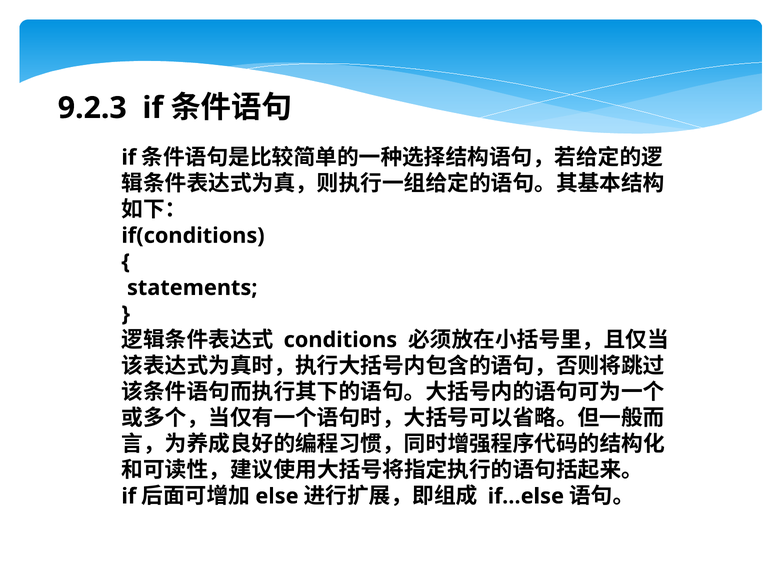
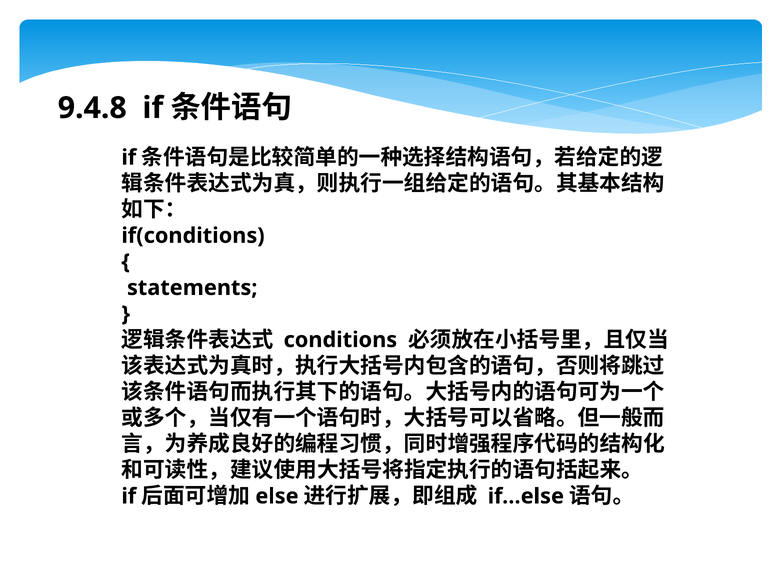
9.2.3: 9.2.3 -> 9.4.8 (92, 108)
